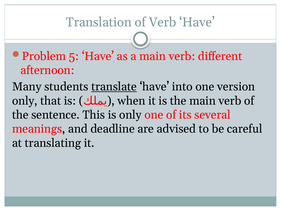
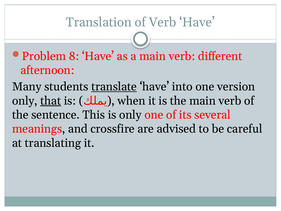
5: 5 -> 8 (74, 56)
that underline: none -> present (51, 101)
deadline: deadline -> crossfire (113, 129)
